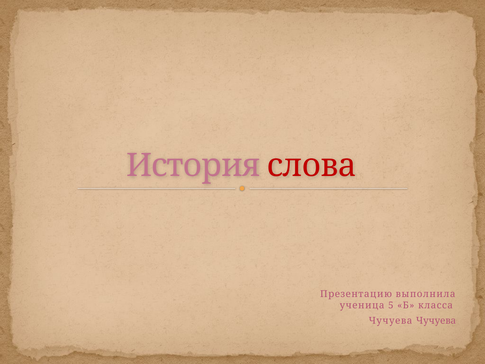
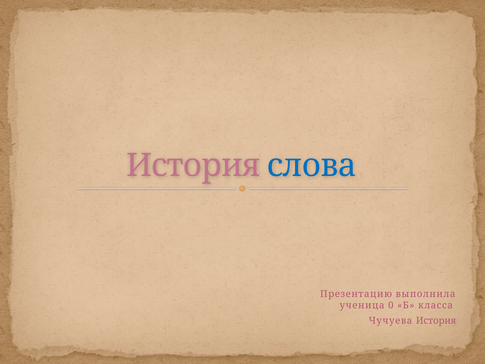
слова colour: red -> blue (312, 165)
5: 5 -> 0 (391, 305)
Чучуева Чучуева: Чучуева -> История (436, 320)
